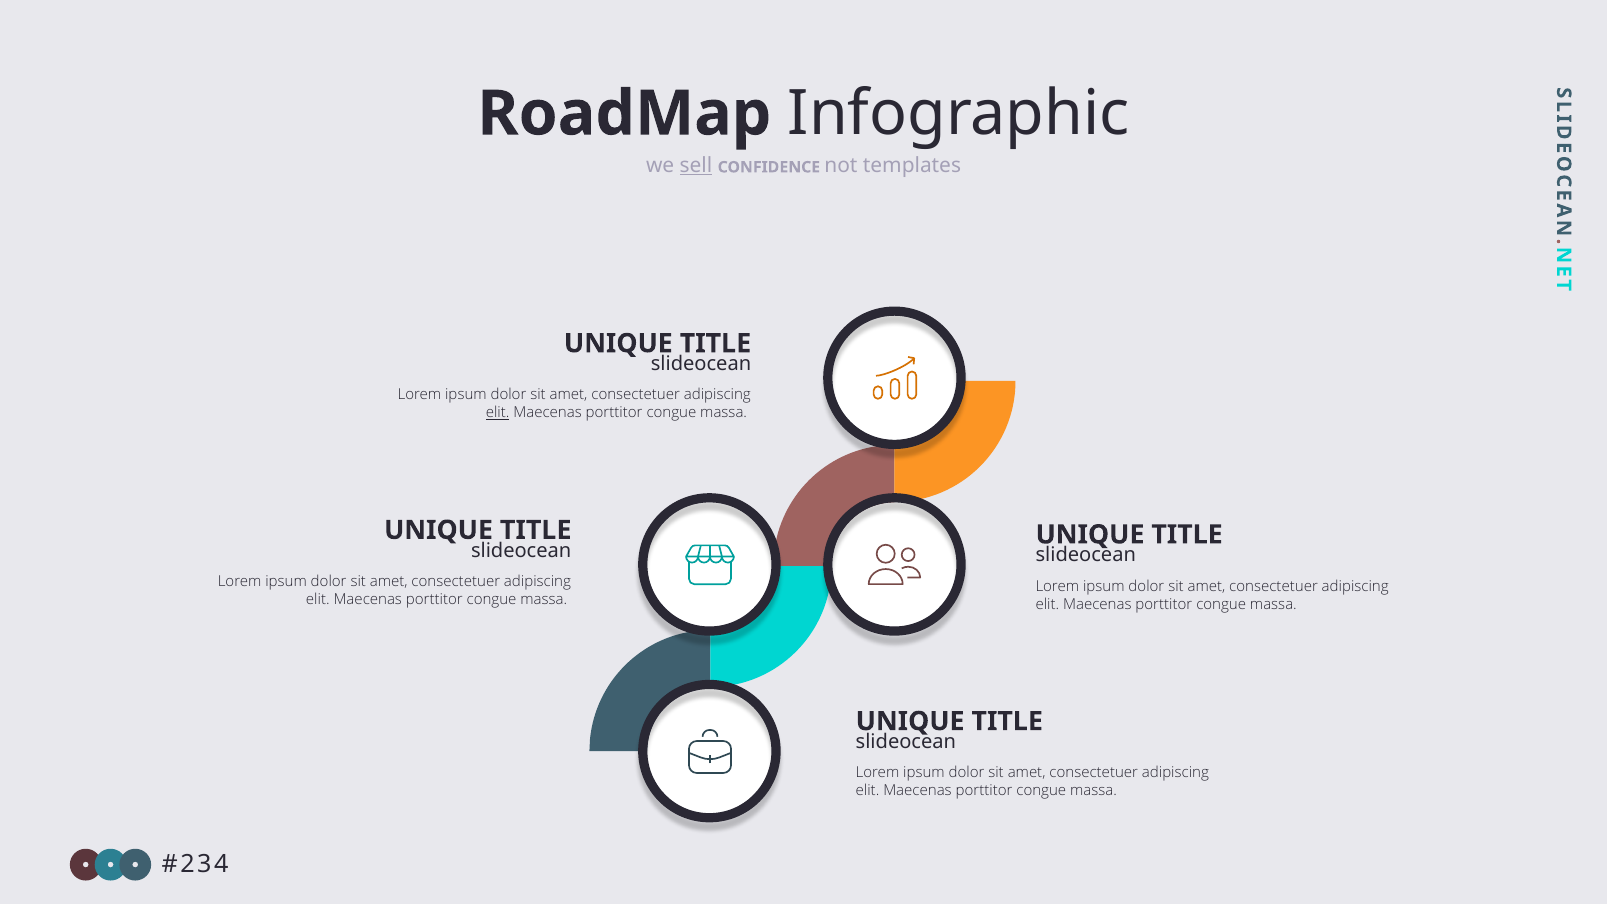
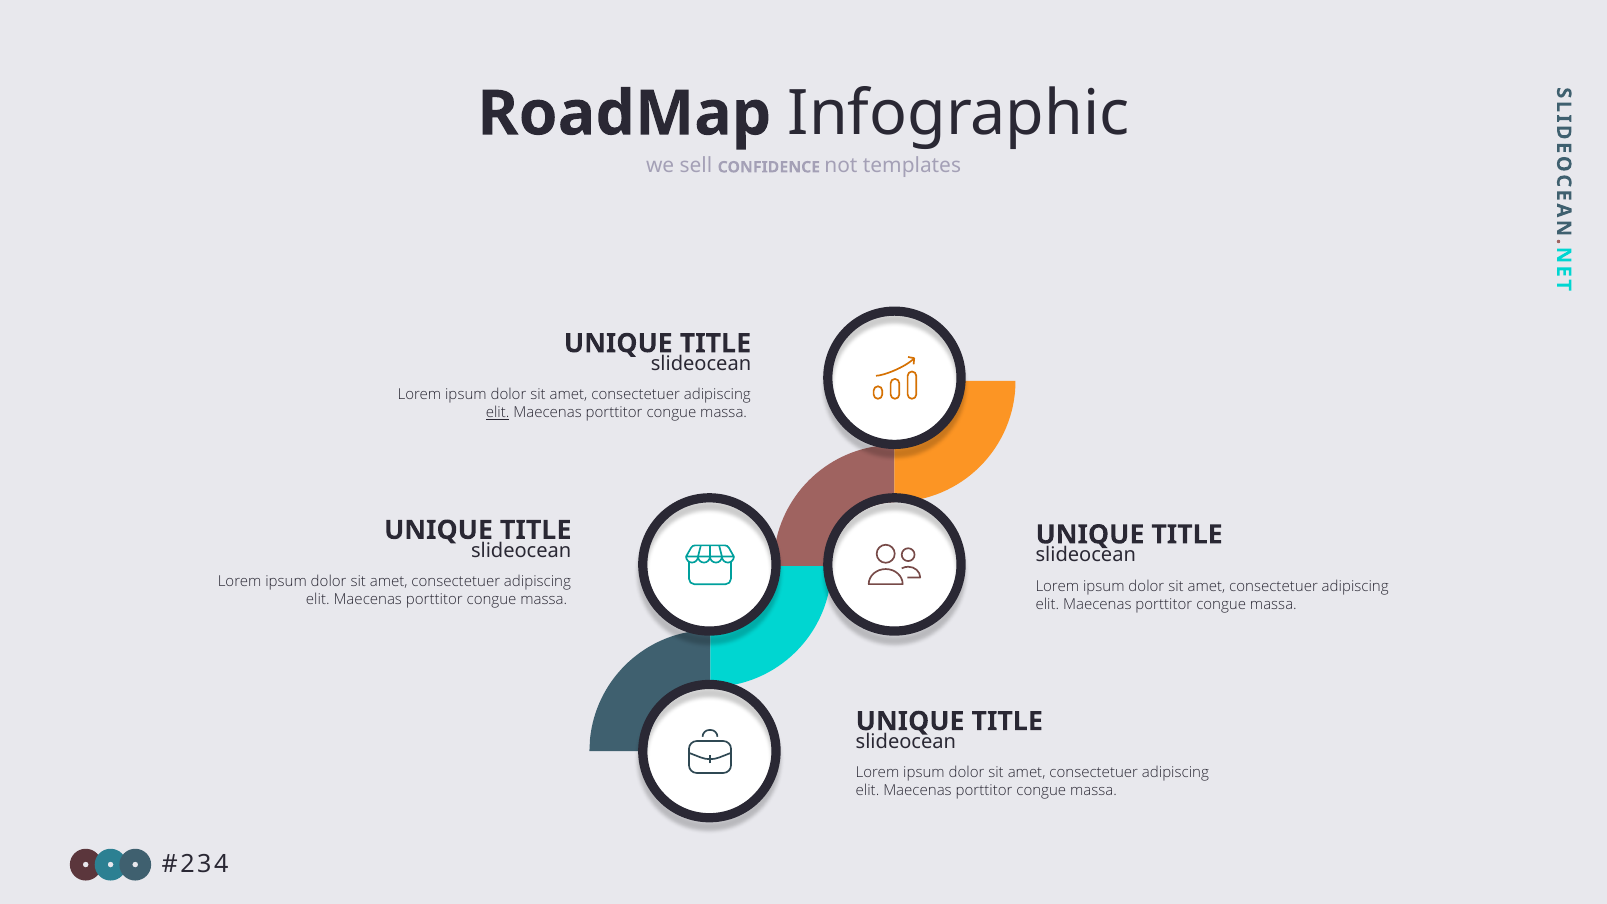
sell underline: present -> none (696, 166)
